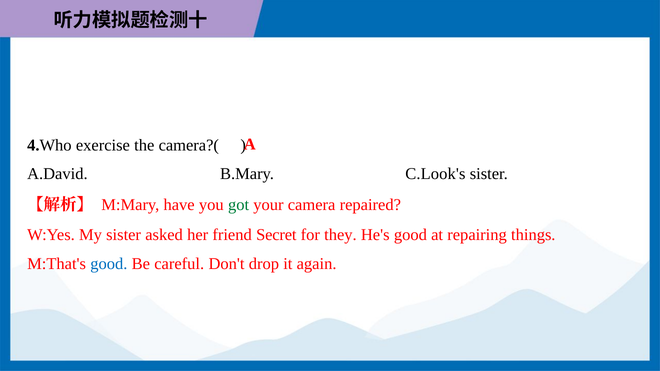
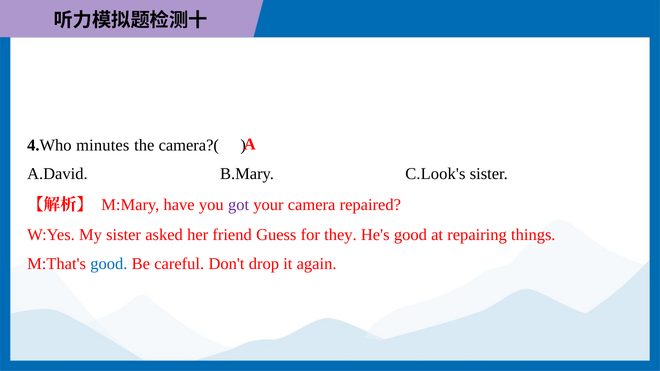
exercise: exercise -> minutes (103, 145)
got colour: green -> purple (239, 205)
Secret: Secret -> Guess (276, 235)
